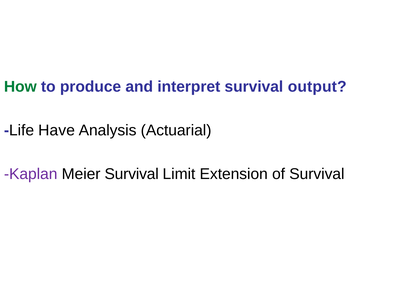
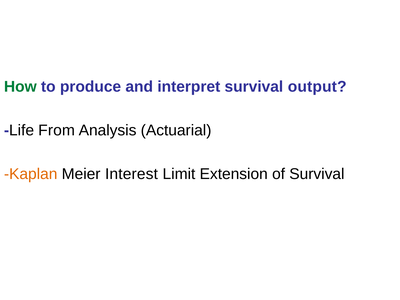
Have: Have -> From (57, 130)
Kaplan colour: purple -> orange (31, 174)
Meier Survival: Survival -> Interest (131, 174)
